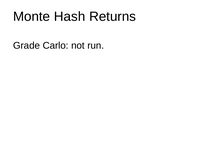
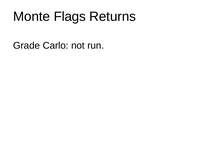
Hash: Hash -> Flags (70, 17)
